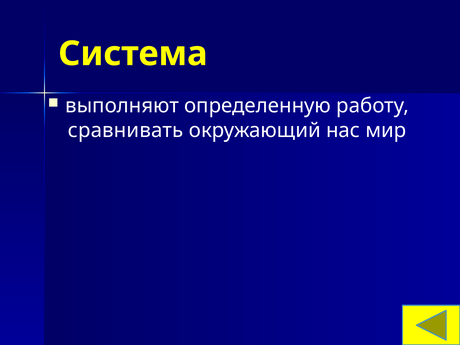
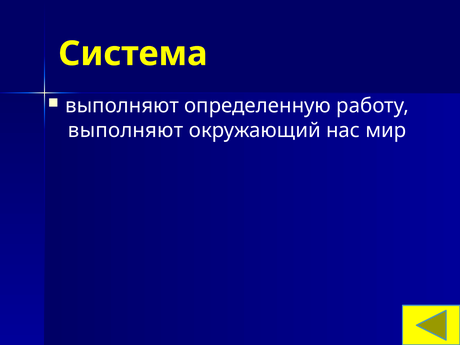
сравнивать: сравнивать -> выполняют (126, 130)
